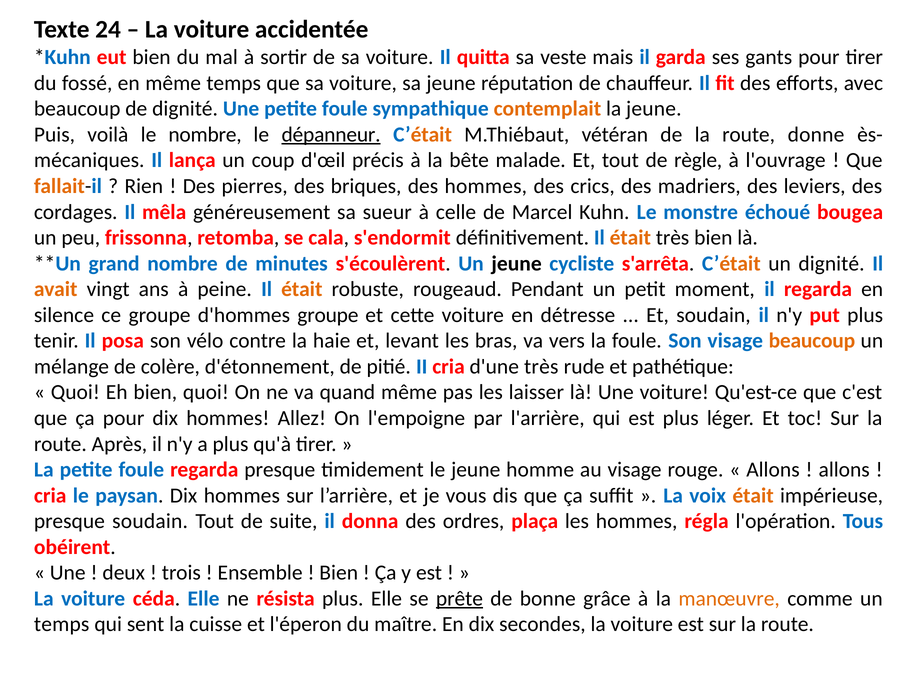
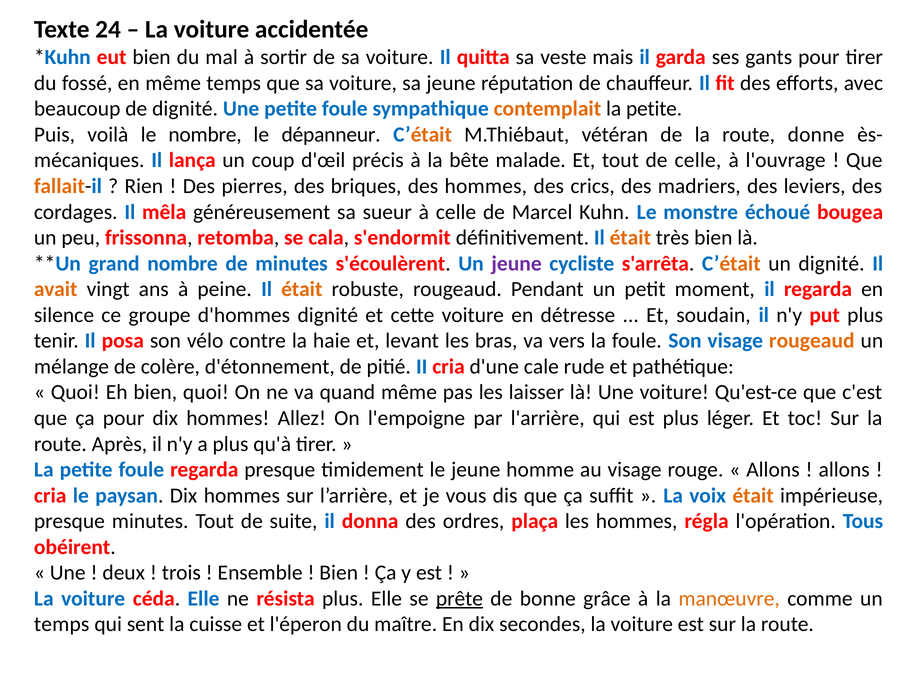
contemplait la jeune: jeune -> petite (654, 109)
dépanneur underline: present -> none (331, 135)
de règle: règle -> celle (698, 161)
jeune colour: black -> purple (517, 264)
d'hommes groupe: groupe -> dignité (328, 315)
visage beaucoup: beaucoup -> rougeaud (812, 341)
d'une très: très -> cale (541, 367)
presque soudain: soudain -> minutes (150, 522)
